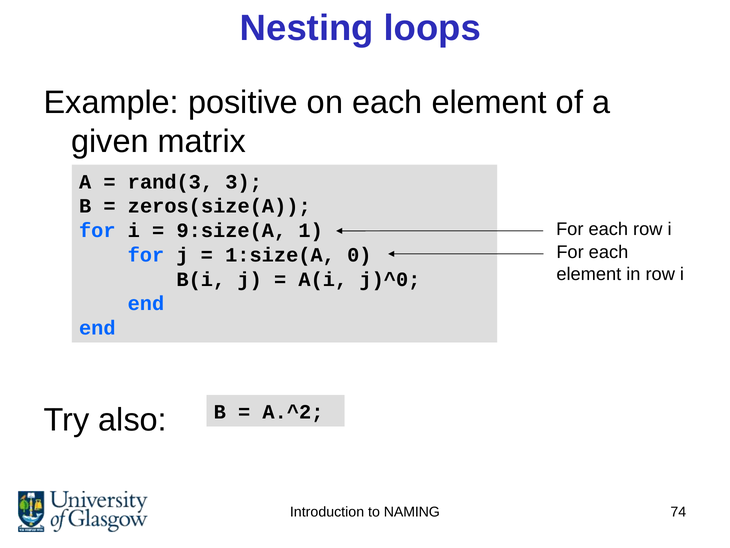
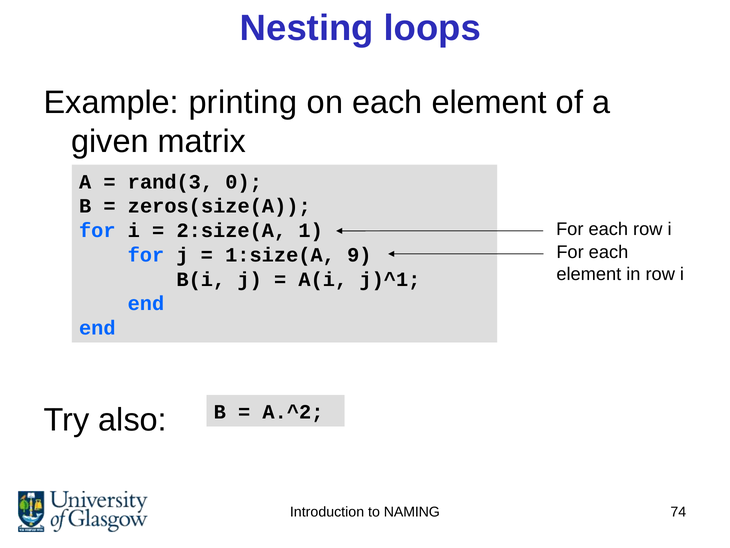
positive: positive -> printing (243, 103)
3: 3 -> 0 (244, 182)
9:size(A: 9:size(A -> 2:size(A (231, 230)
0: 0 -> 9 (359, 255)
j)^0: j)^0 -> j)^1 (390, 279)
